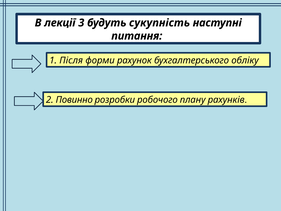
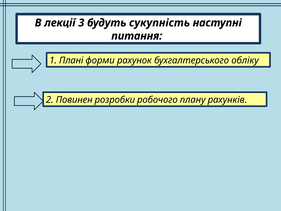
Після: Після -> Плані (71, 60)
Повинно: Повинно -> Повинен (74, 100)
